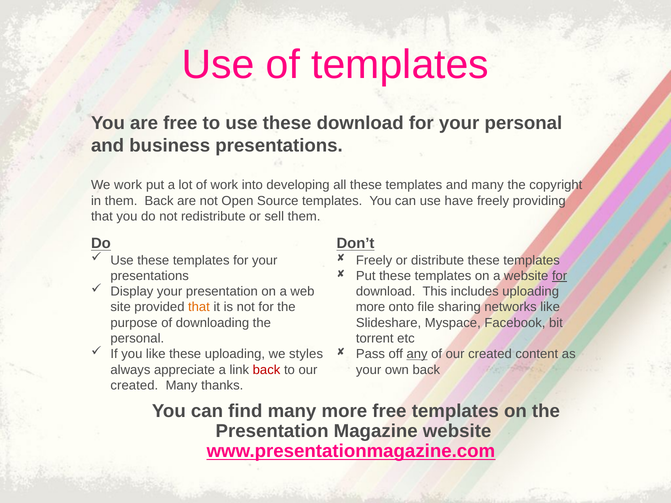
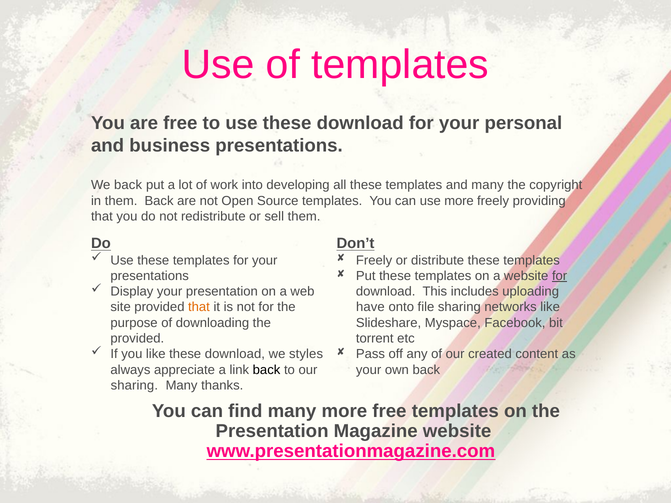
We work: work -> back (128, 185)
use have: have -> more (459, 201)
more: more -> have (370, 307)
personal: personal -> provided (137, 339)
like these uploading: uploading -> download (235, 354)
any underline: present -> none (417, 354)
back colour: red -> black (267, 370)
created: created -> sharing (134, 386)
